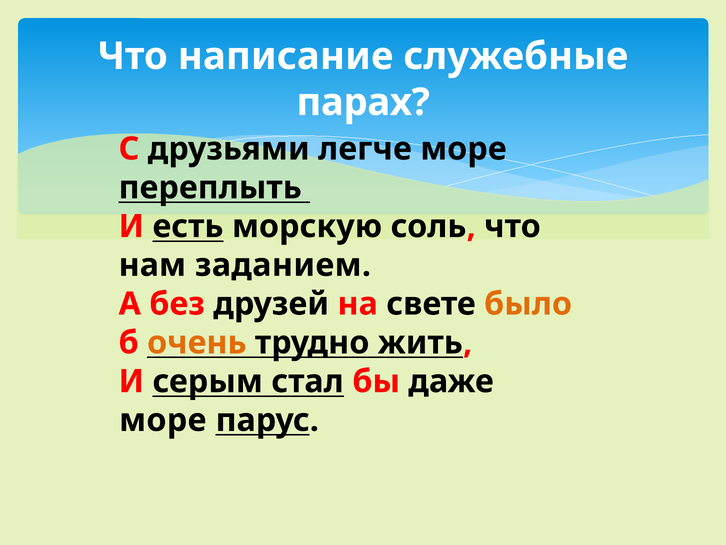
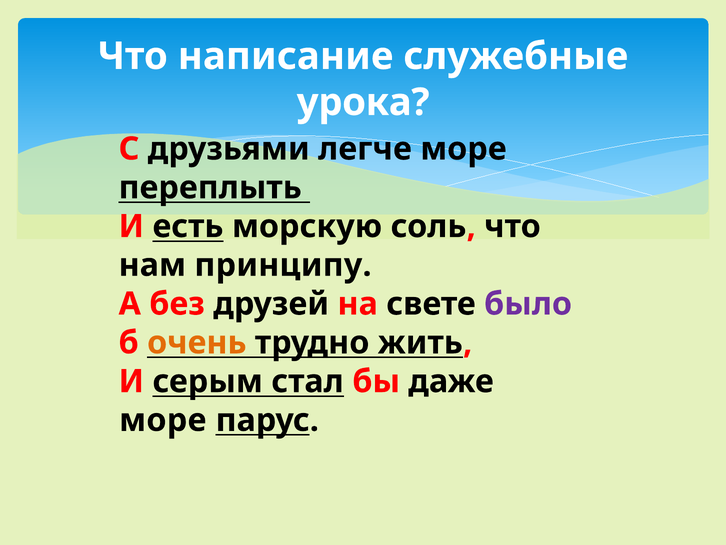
парах: парах -> урока (363, 102)
заданием: заданием -> принципу (283, 265)
было colour: orange -> purple (528, 304)
